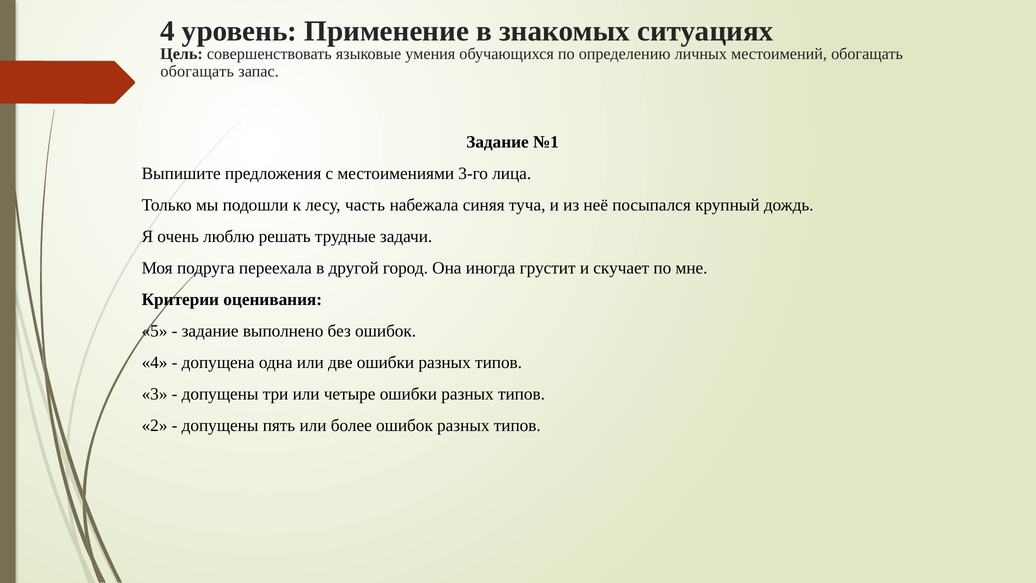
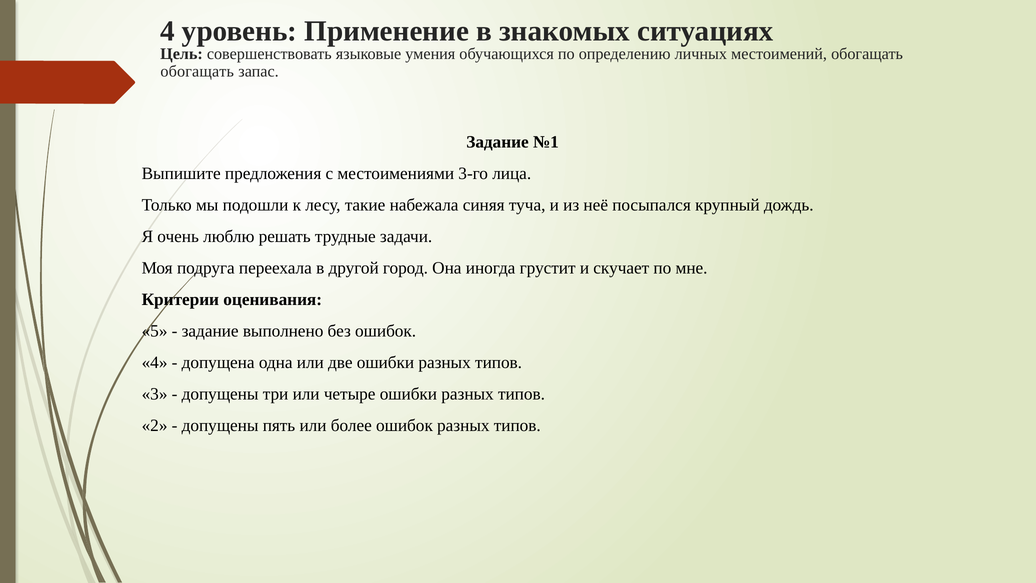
часть: часть -> такие (365, 205)
